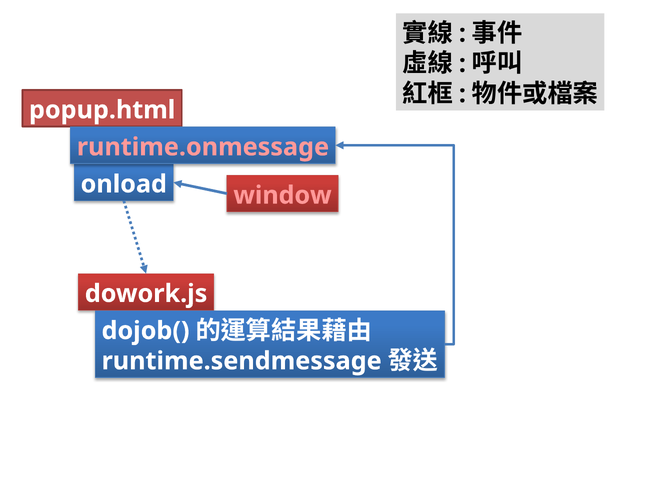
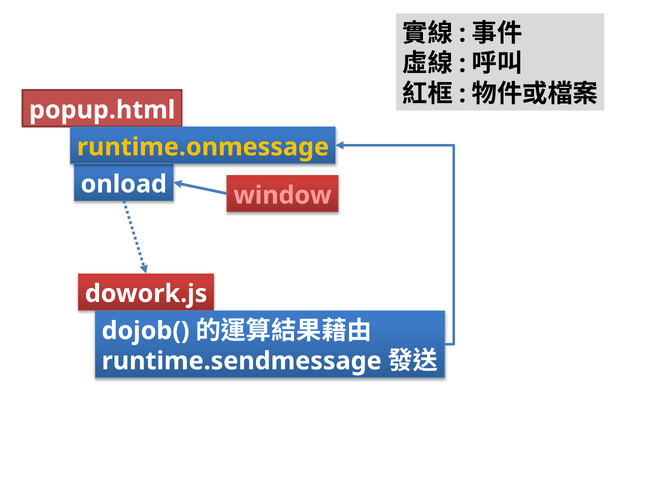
runtime.onmessage colour: pink -> yellow (203, 147)
